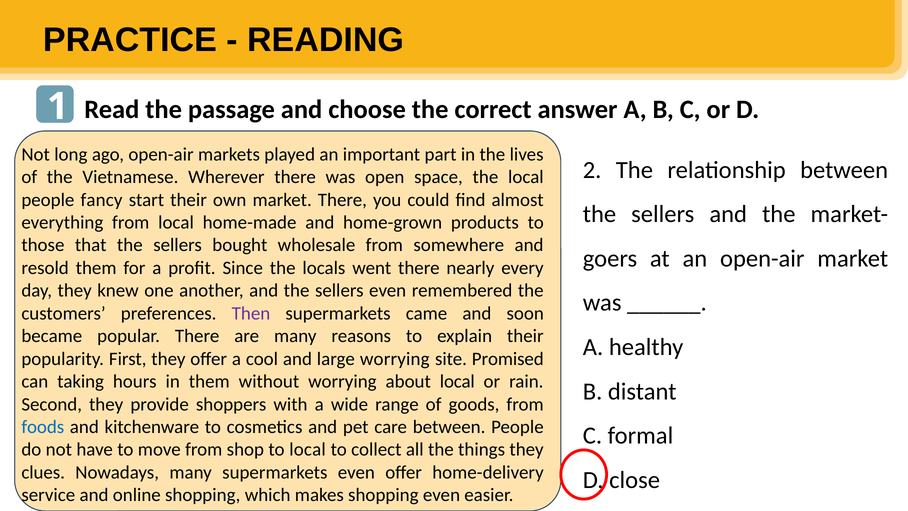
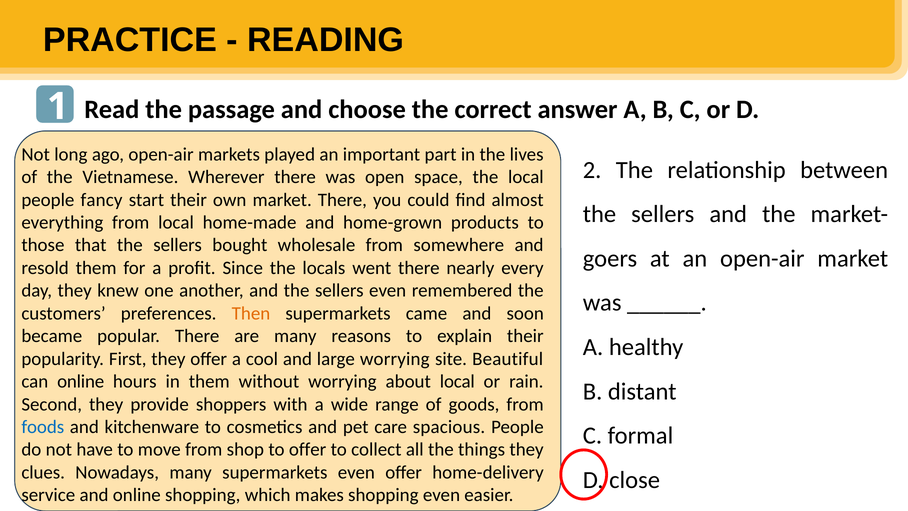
Then colour: purple -> orange (251, 313)
Promised: Promised -> Beautiful (508, 359)
can taking: taking -> online (81, 381)
care between: between -> spacious (449, 427)
to local: local -> offer (308, 449)
